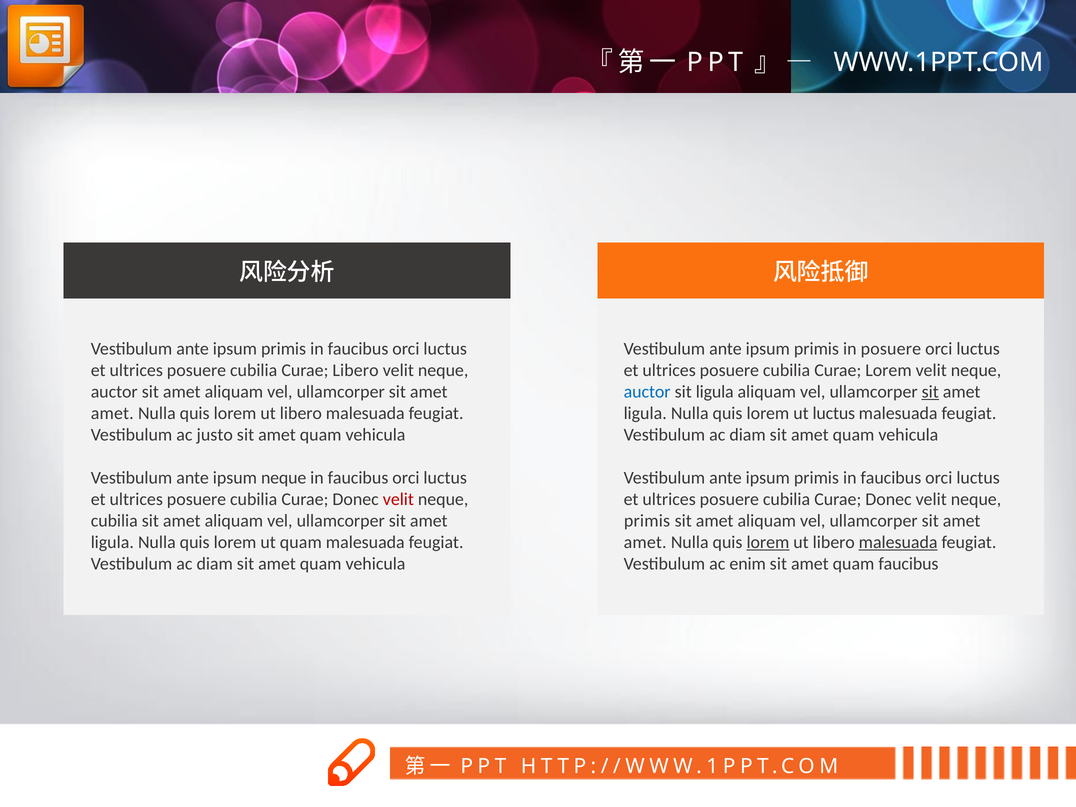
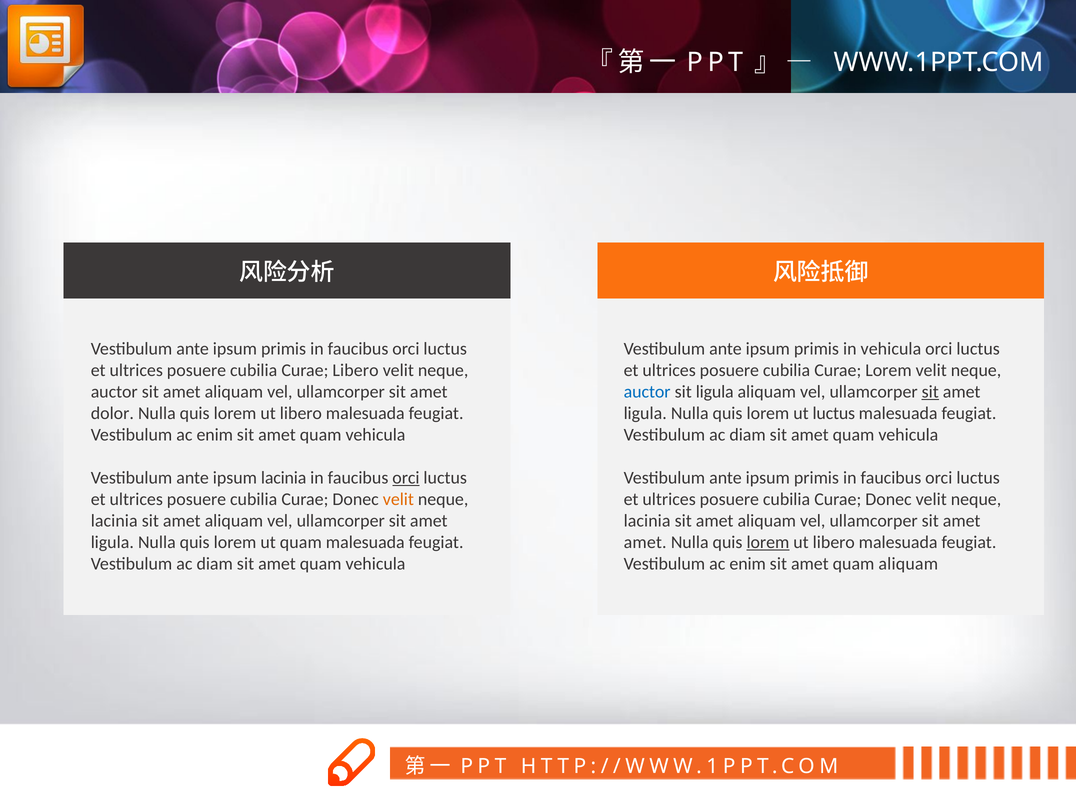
in posuere: posuere -> vehicula (891, 349)
amet: amet -> dolor (112, 413)
justo: justo -> enim (215, 435)
ipsum neque: neque -> lacinia (284, 478)
orci underline: none -> present (406, 478)
velit colour: red -> orange (398, 499)
cubilia: cubilia -> lacinia (114, 521)
primis: primis -> lacinia (647, 521)
malesuada underline: present -> none (898, 542)
quam faucibus: faucibus -> aliquam (908, 564)
